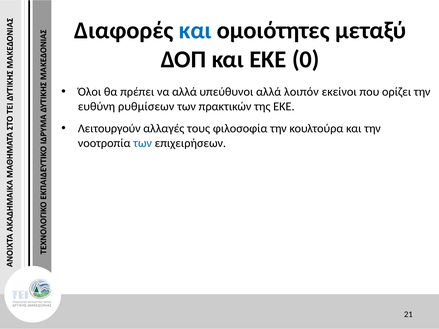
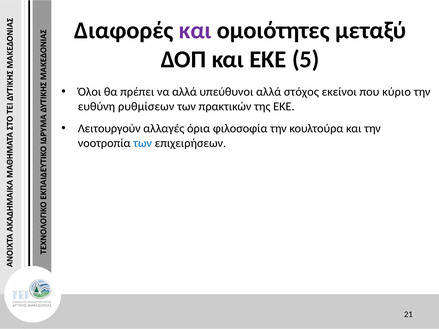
και colour: blue -> purple (195, 30)
0: 0 -> 5 (306, 60)
λοιπόν: λοιπόν -> στόχος (301, 92)
ορίζει: ορίζει -> κύριο (397, 92)
τους: τους -> όρια (199, 129)
